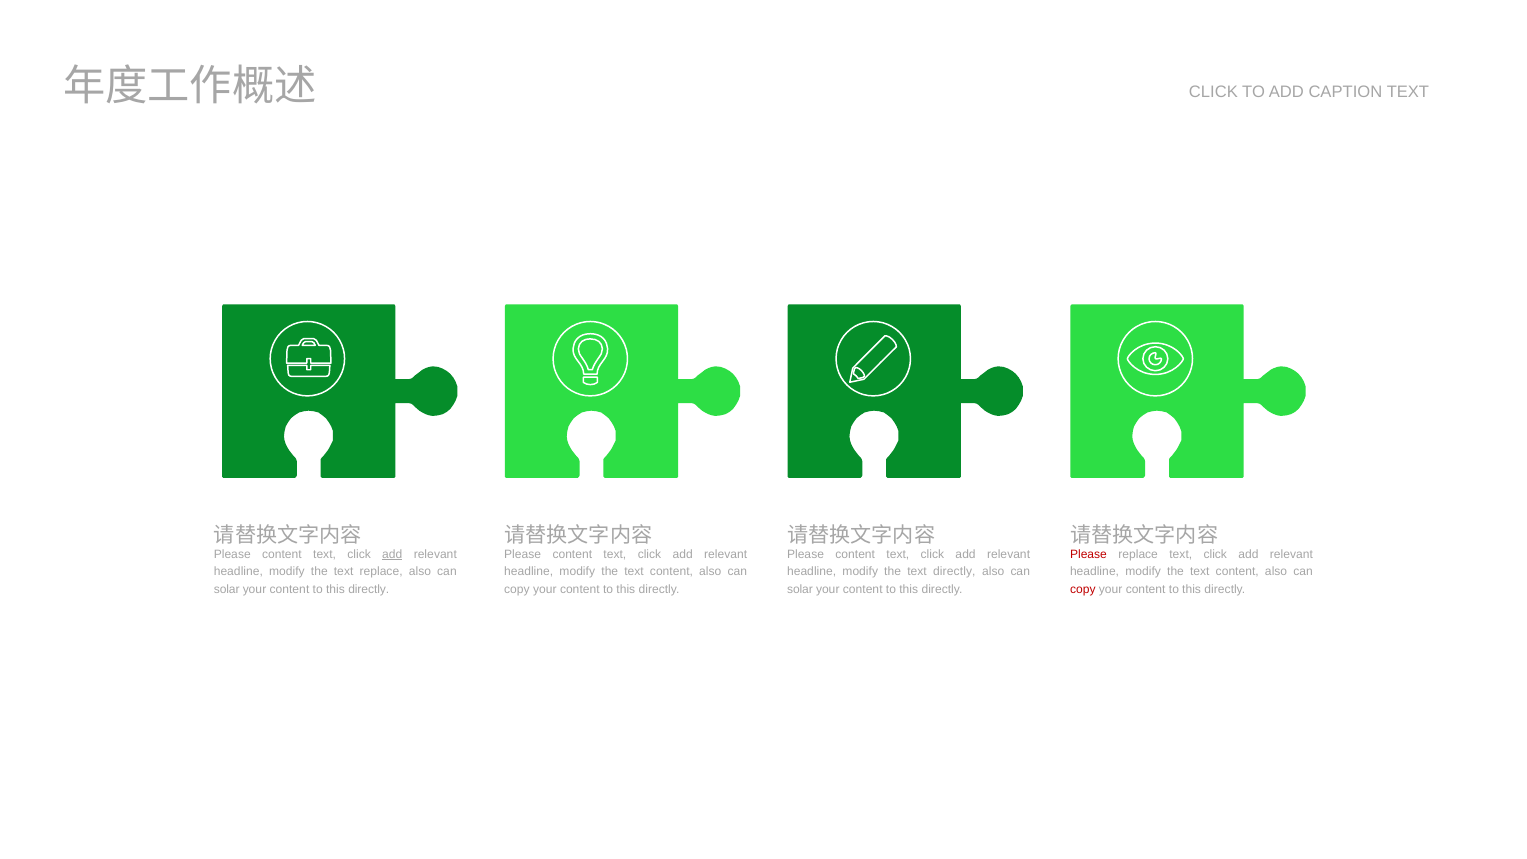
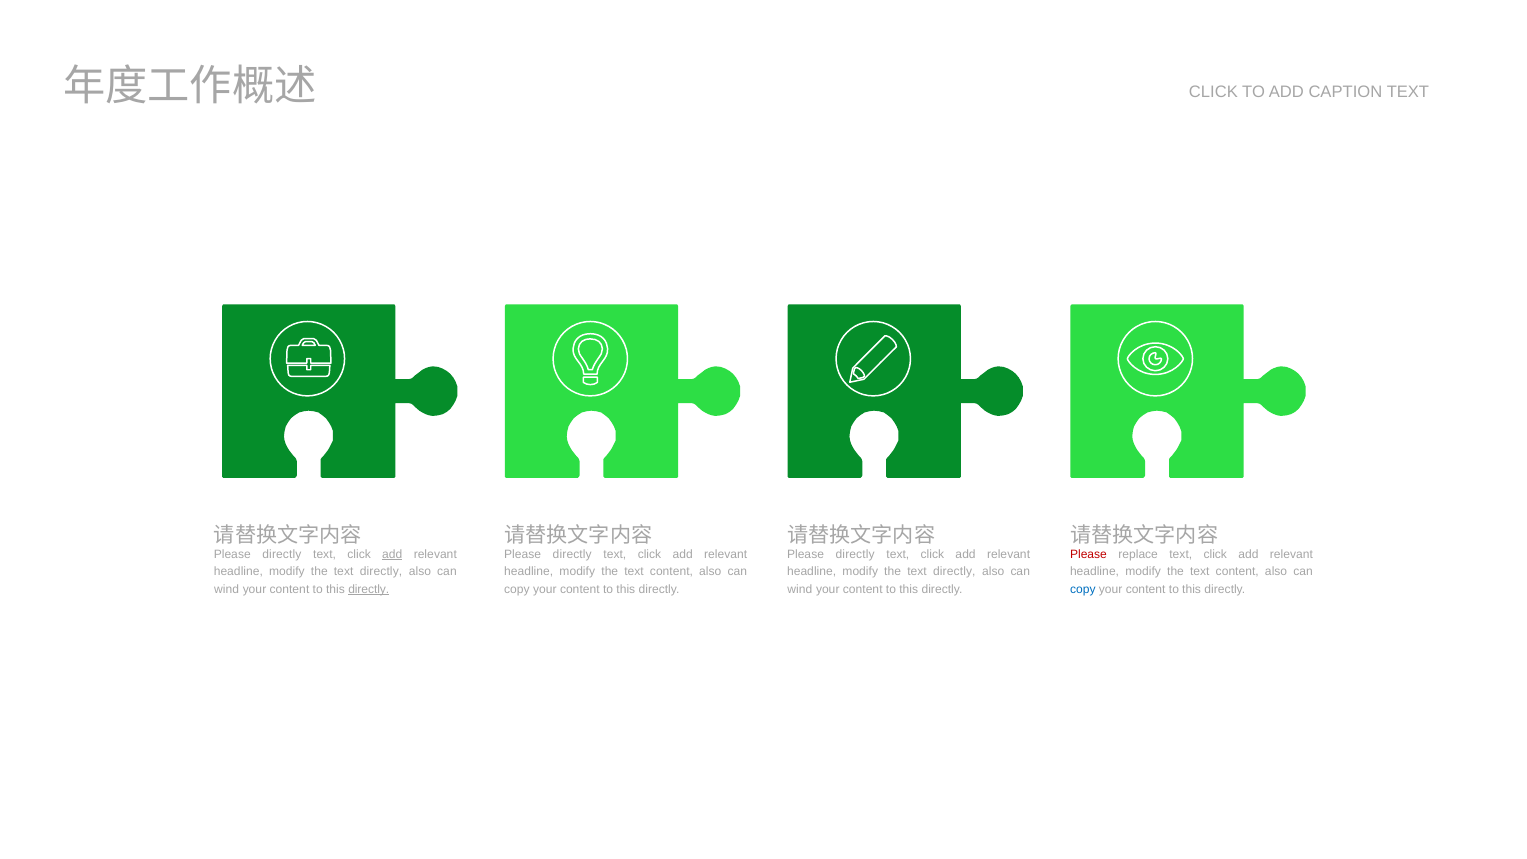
content: content -> directly (282, 554)
content: content -> directly (572, 554)
content: content -> directly (855, 554)
replace: replace -> directly (381, 572)
solar: solar -> wind (227, 589)
directly underline: none -> present (369, 589)
solar: solar -> wind (800, 589)
copy colour: red -> blue (1083, 589)
